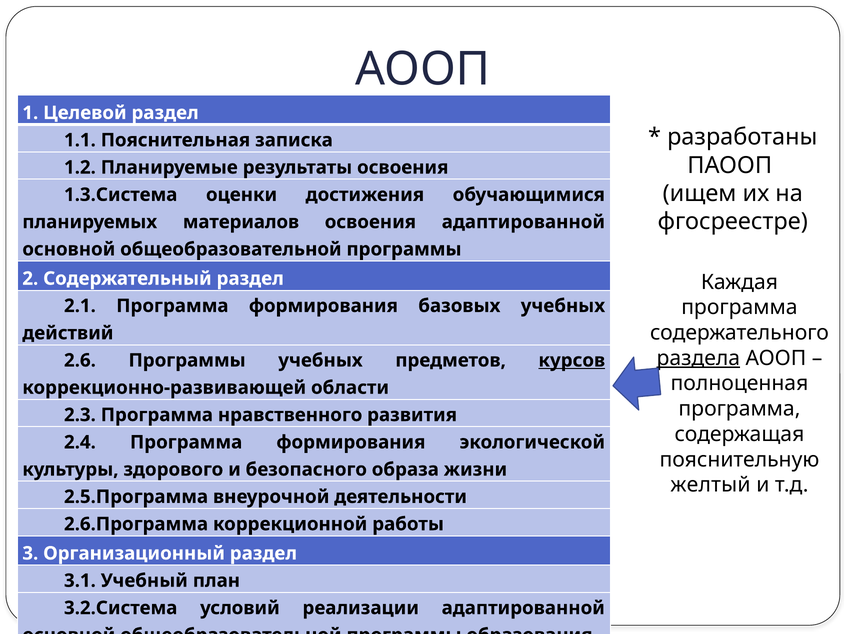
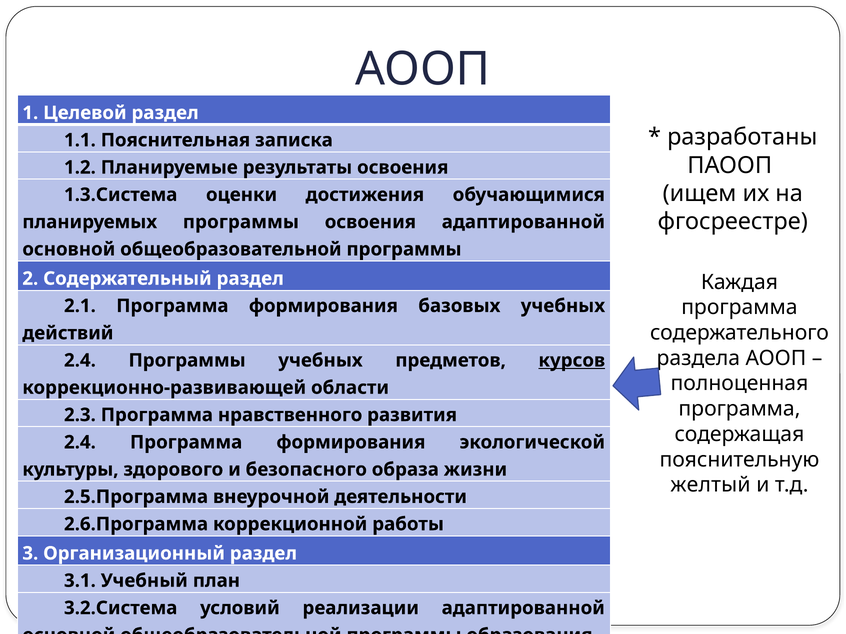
планируемых материалов: материалов -> программы (241, 222)
раздела underline: present -> none (698, 358)
2.6: 2.6 -> 2.4 (80, 361)
